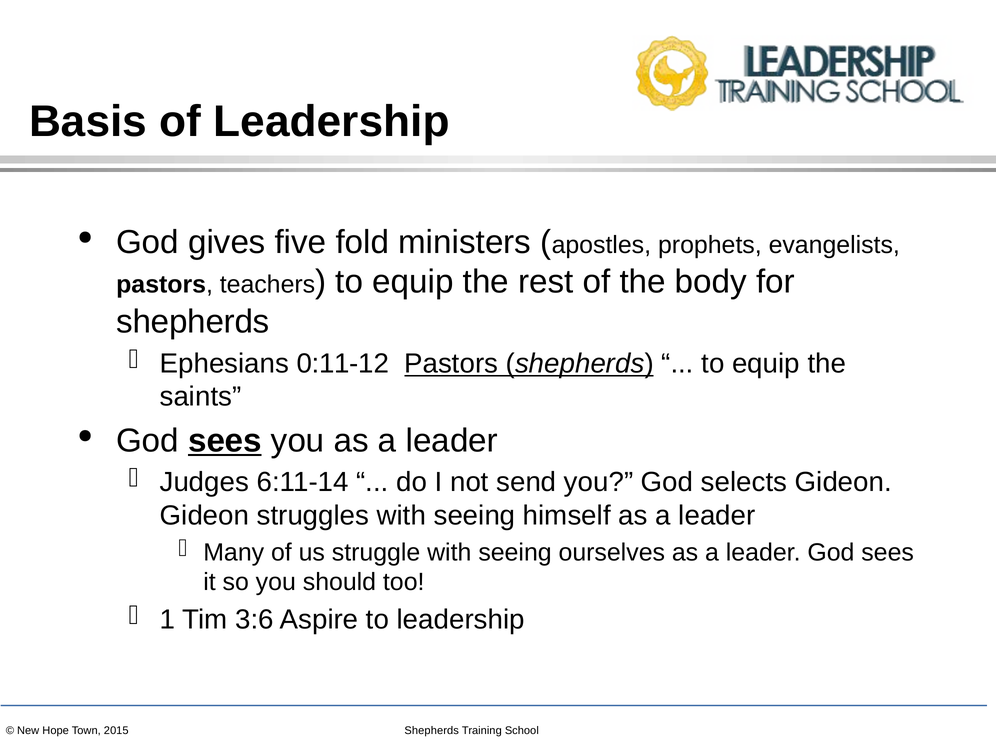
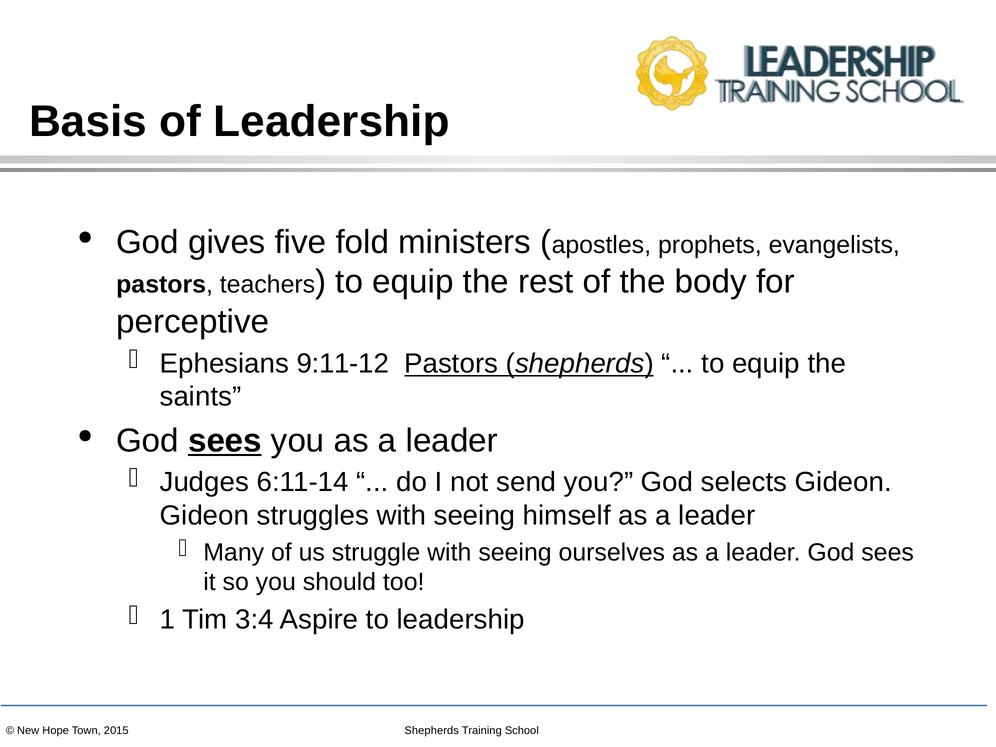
shepherds: shepherds -> perceptive (193, 322)
0:11-12: 0:11-12 -> 9:11-12 (343, 364)
3:6: 3:6 -> 3:4 (254, 619)
